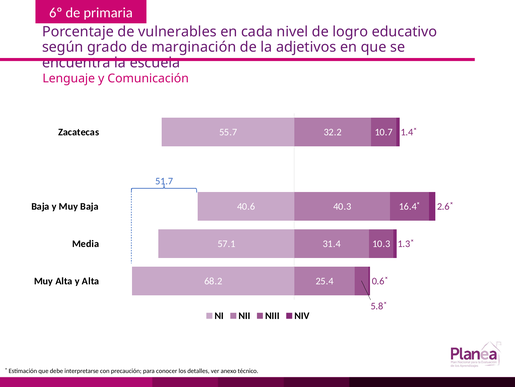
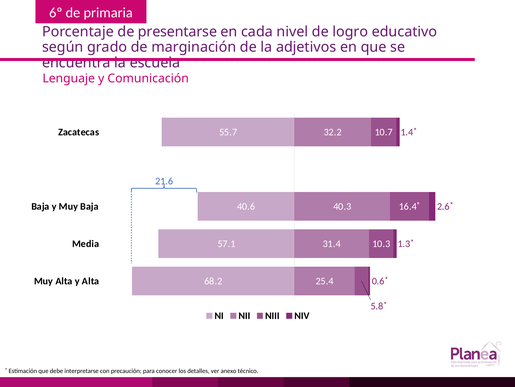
vulnerables: vulnerables -> presentarse (178, 32)
51.7: 51.7 -> 21.6 (164, 181)
